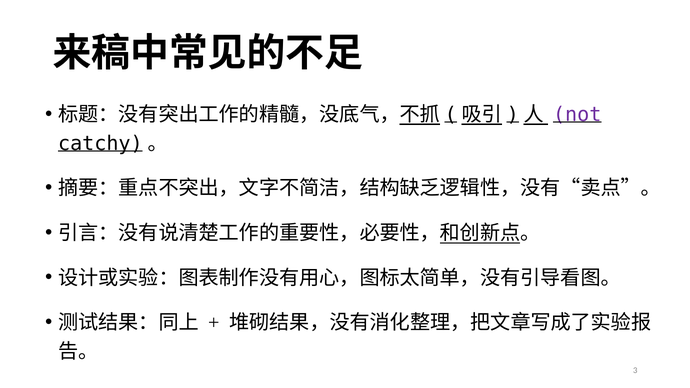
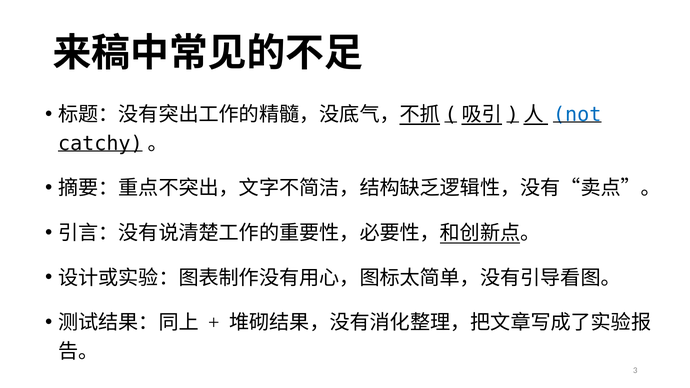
not colour: purple -> blue (577, 115)
